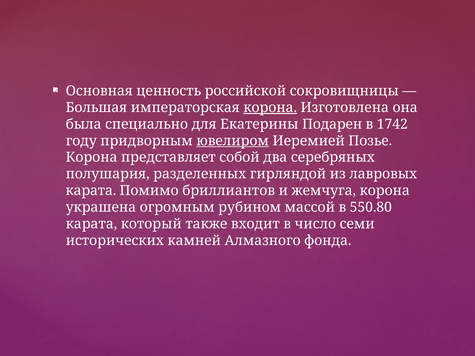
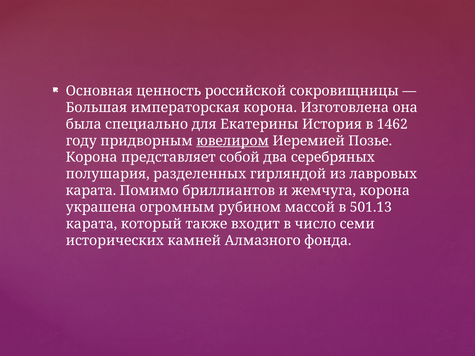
корона underline: present -> none (270, 108)
Подарен: Подарен -> История (332, 124)
1742: 1742 -> 1462 (392, 124)
550.80: 550.80 -> 501.13 (371, 207)
